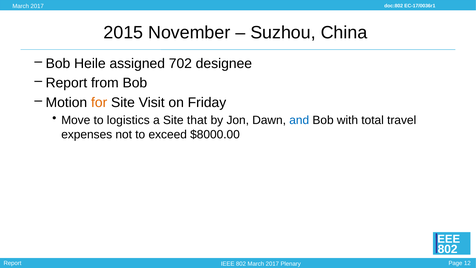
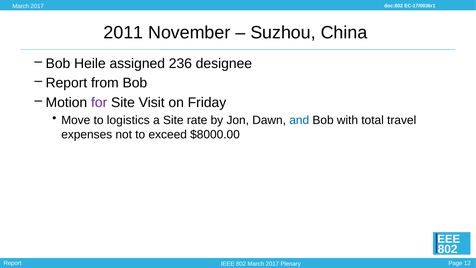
2015: 2015 -> 2011 (123, 32)
702: 702 -> 236 (180, 63)
for colour: orange -> purple (99, 102)
that: that -> rate (197, 120)
